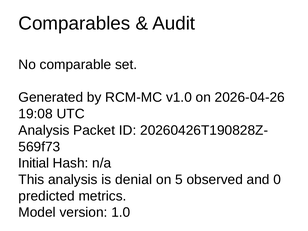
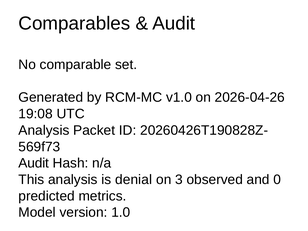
Initial: Initial -> Audit (34, 163)
5: 5 -> 3 (179, 180)
